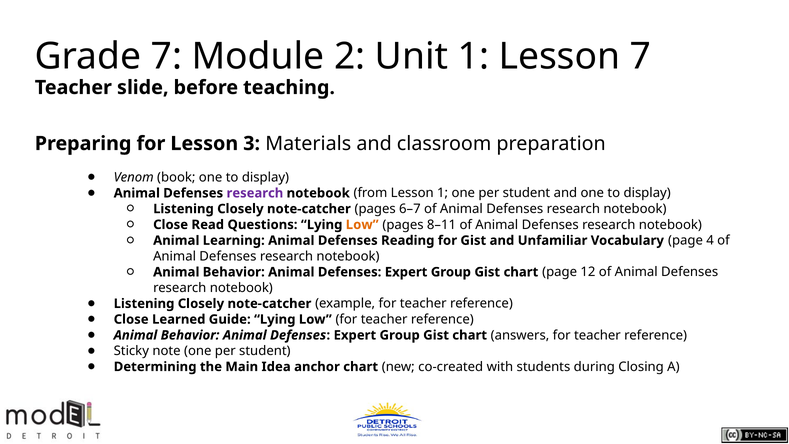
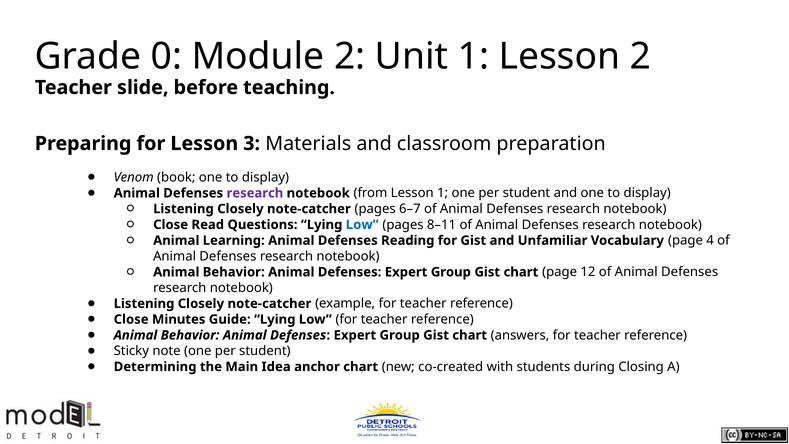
Grade 7: 7 -> 0 (166, 57)
Lesson 7: 7 -> 2 (641, 57)
Low colour: orange -> blue (362, 225)
Learned: Learned -> Minutes (179, 319)
